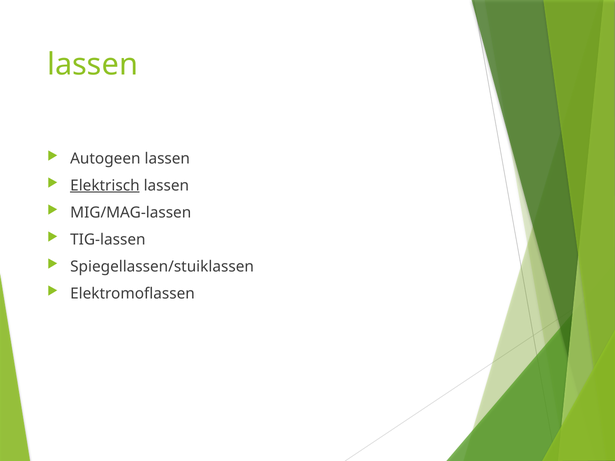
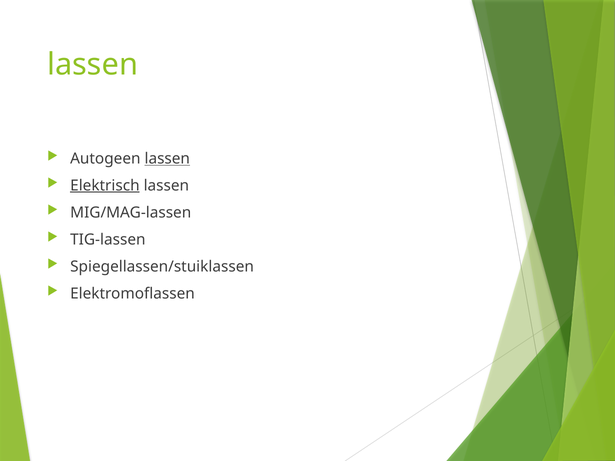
lassen underline: none -> present (167, 159)
